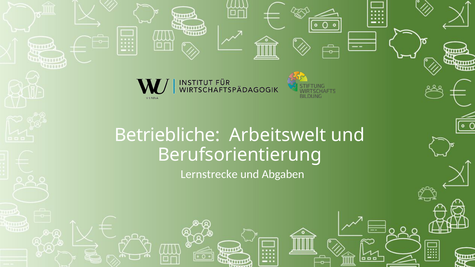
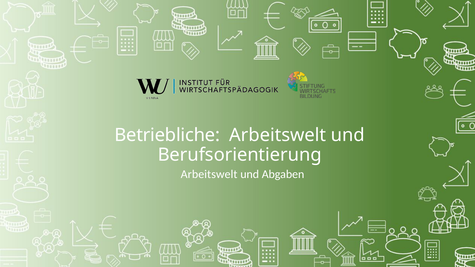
Lernstrecke: Lernstrecke -> Arbeitswelt (209, 174)
